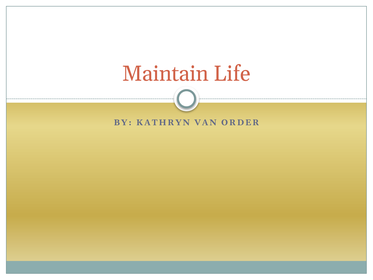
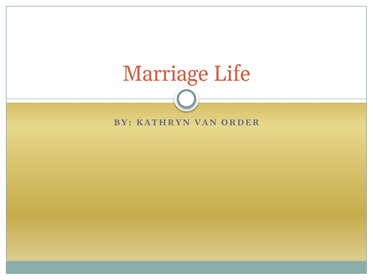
Maintain: Maintain -> Marriage (165, 74)
